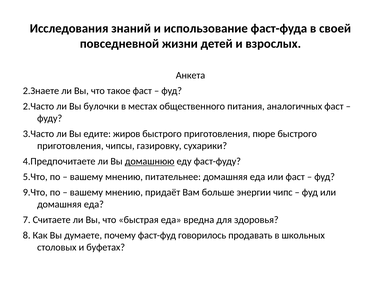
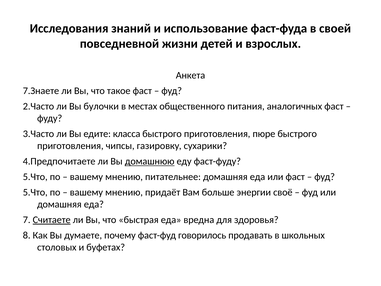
2.Знаете: 2.Знаете -> 7.Знаете (41, 91)
жиров: жиров -> класса (127, 134)
9.Что: 9.Что -> 5.Что (35, 192)
чипс: чипс -> своё (283, 192)
Считаете underline: none -> present (52, 220)
